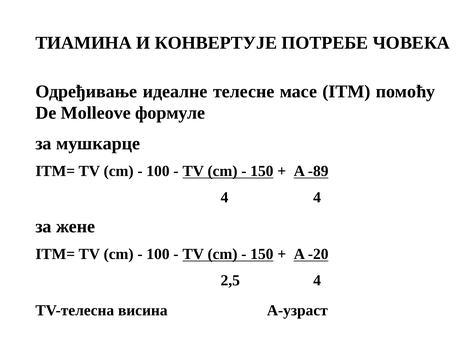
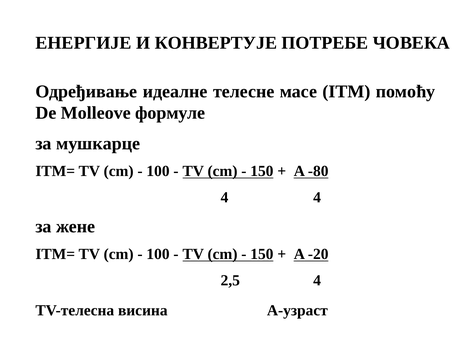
ТИАМИНА: ТИАМИНА -> ЕНЕРГИЈЕ (84, 43)
-89: -89 -> -80 (318, 171)
